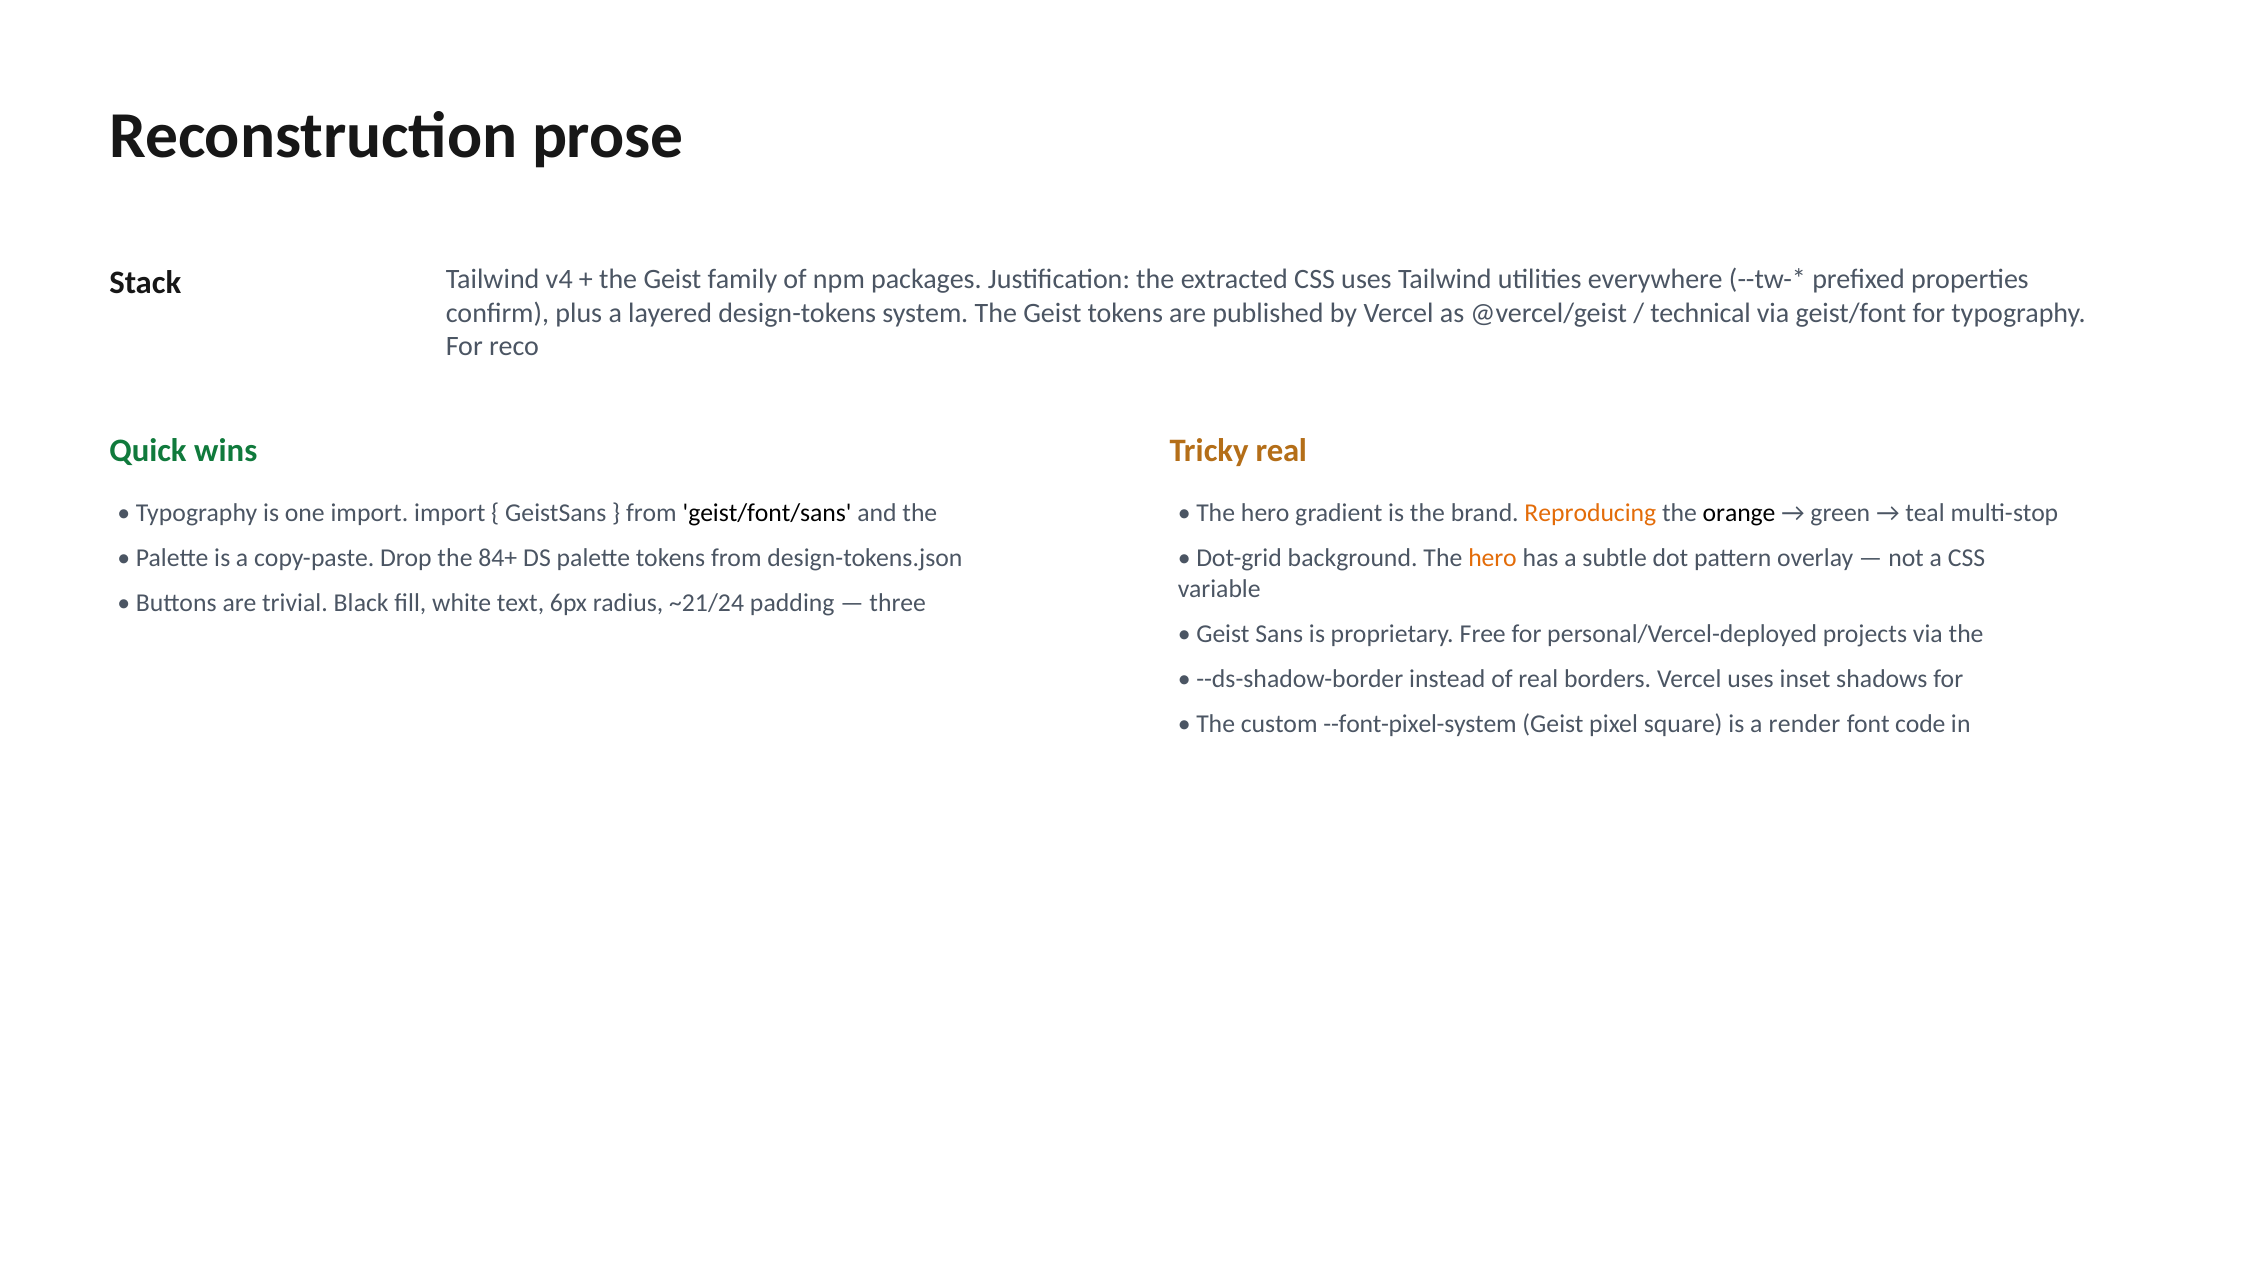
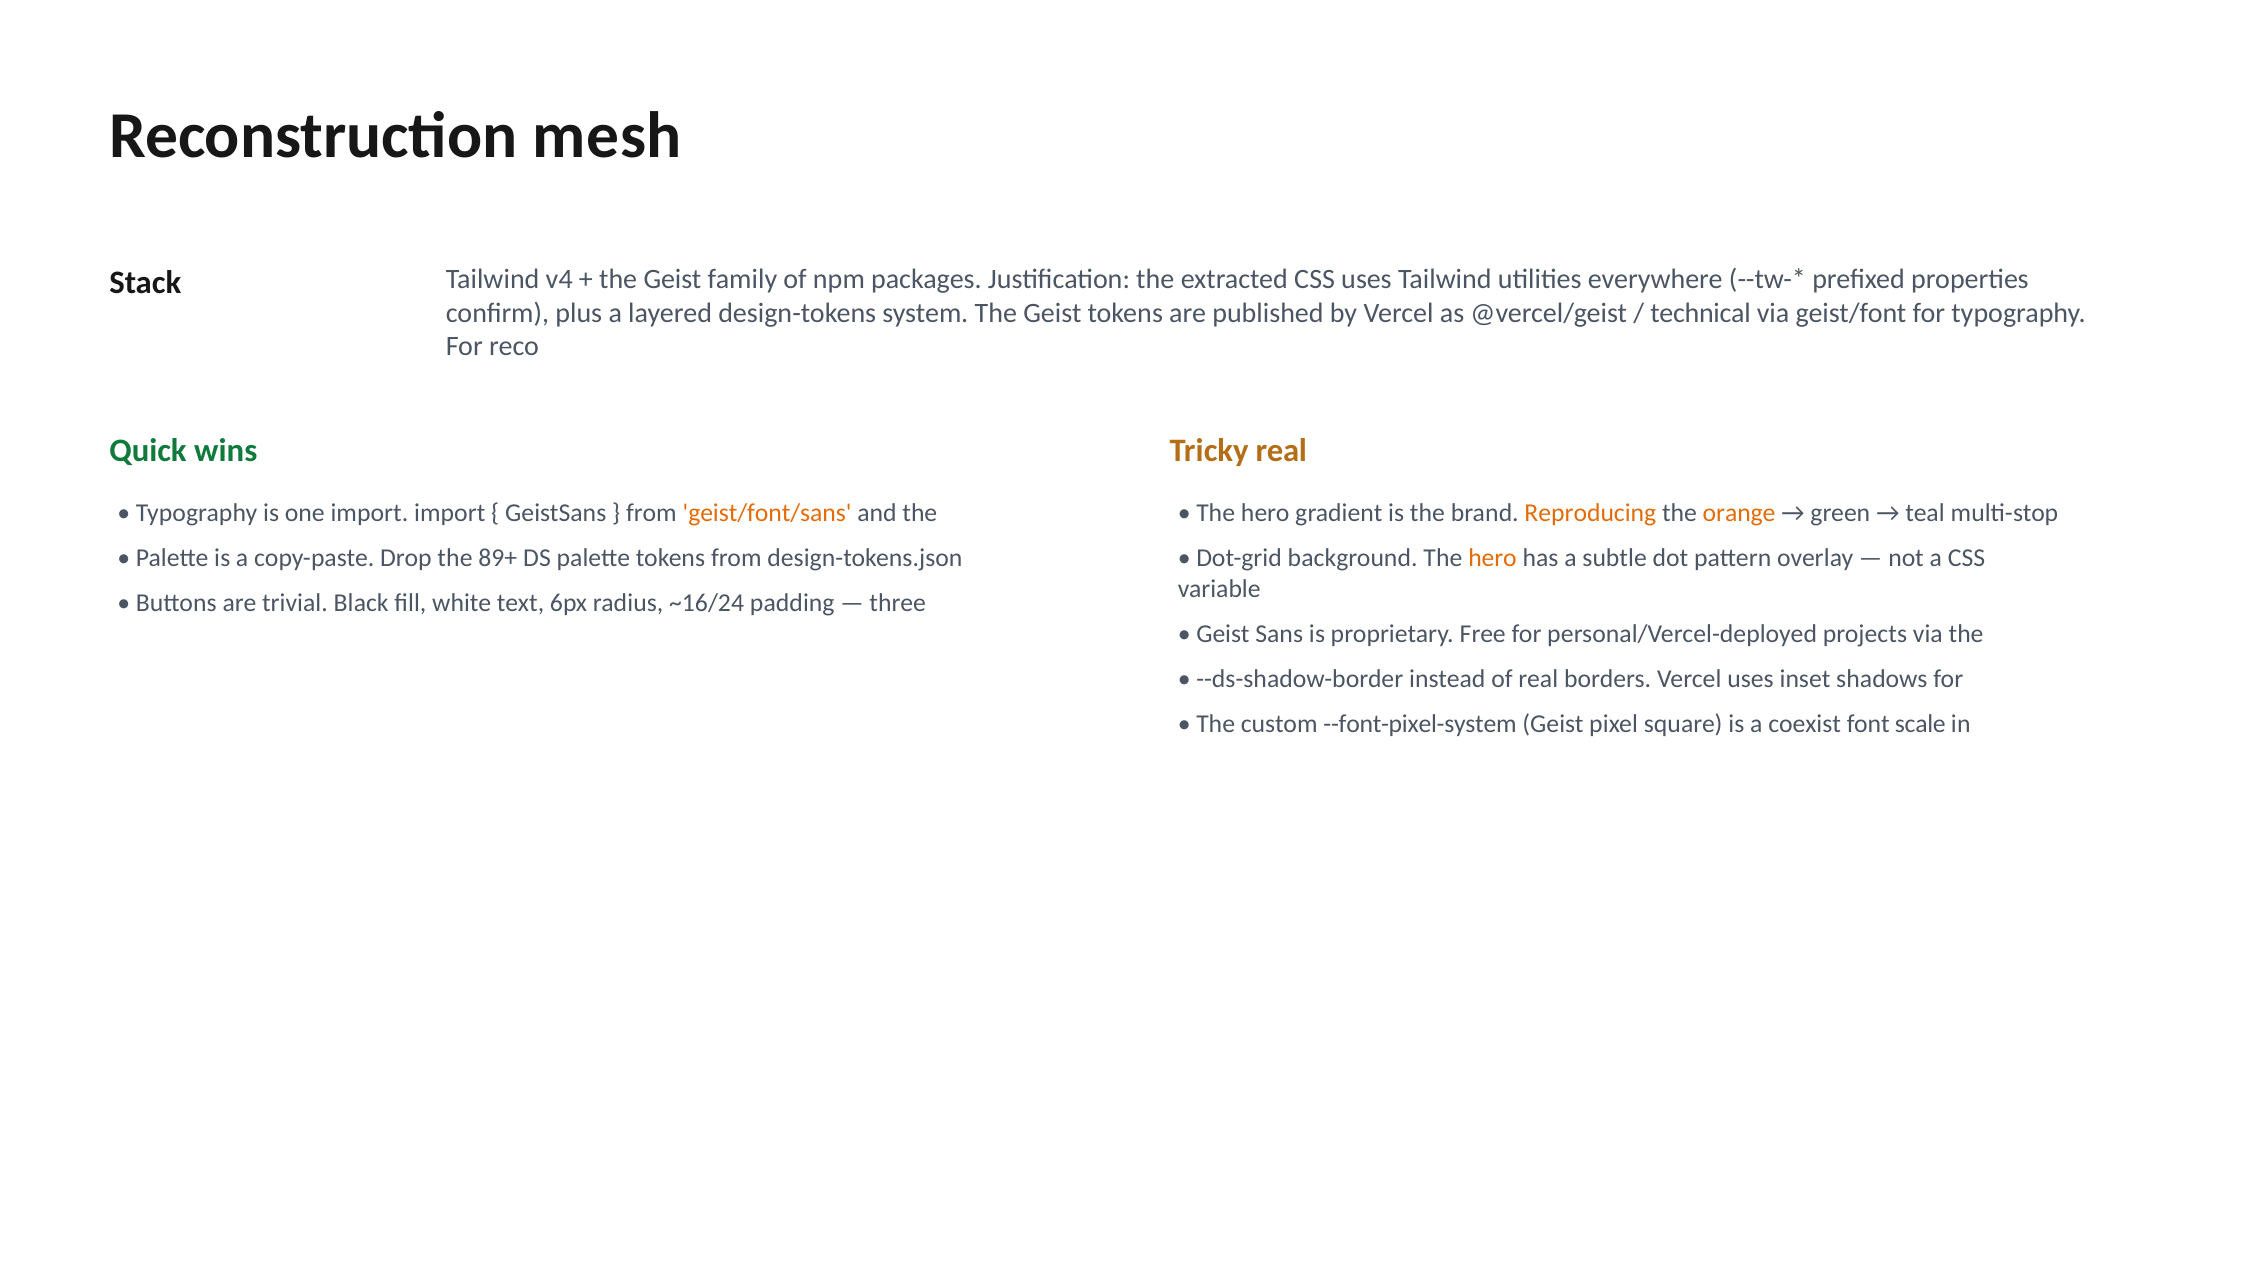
prose: prose -> mesh (607, 136)
geist/font/sans colour: black -> orange (767, 514)
orange colour: black -> orange (1739, 514)
84+: 84+ -> 89+ (498, 558)
~21/24: ~21/24 -> ~16/24 (707, 603)
render: render -> coexist (1805, 724)
code: code -> scale (1920, 724)
